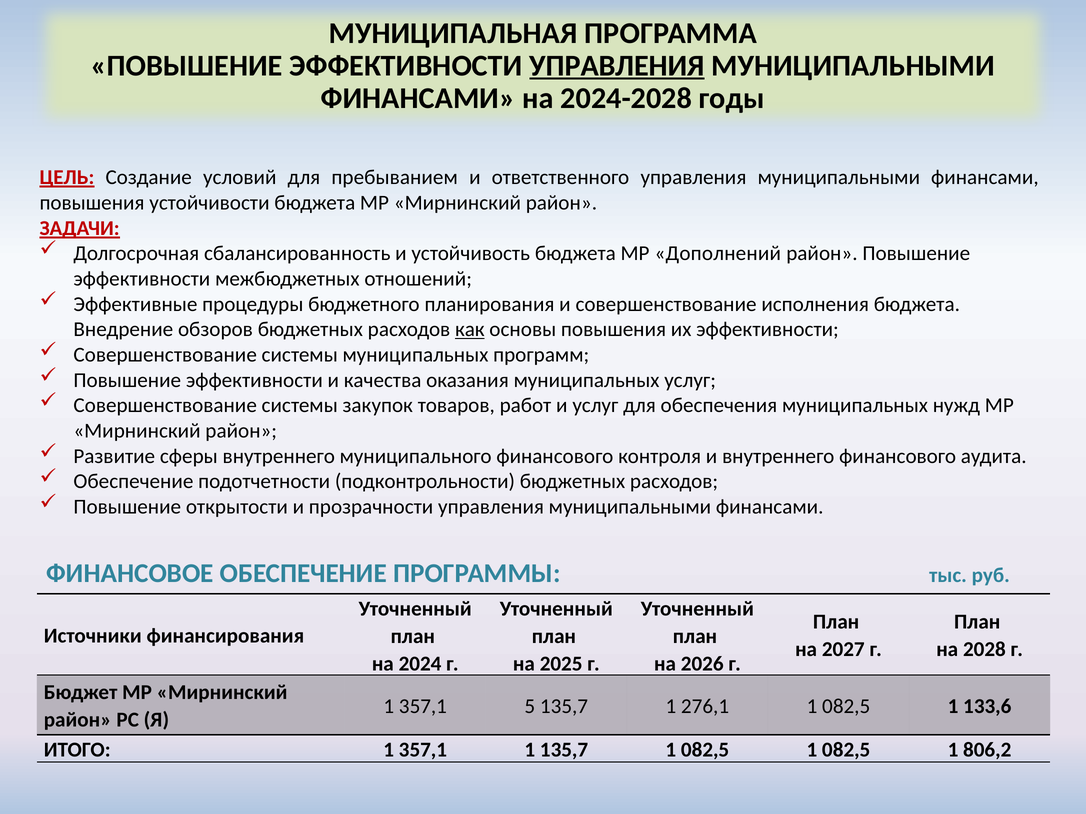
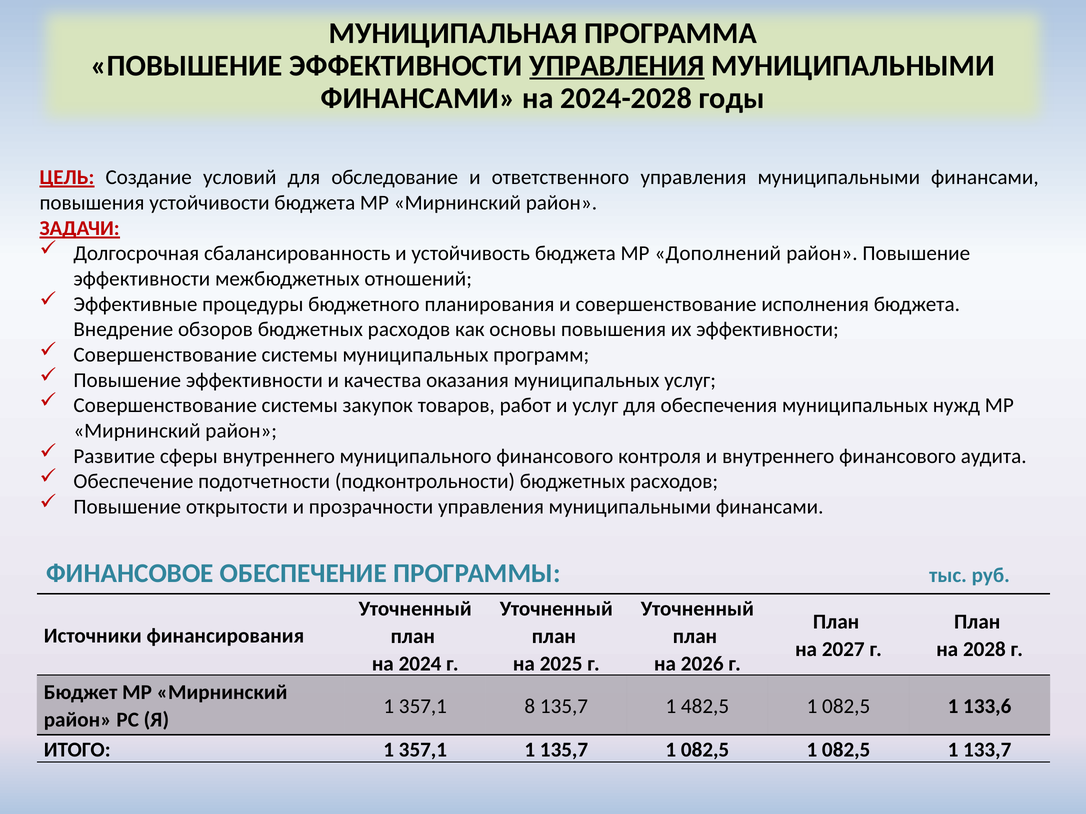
пребыванием: пребыванием -> обследование (395, 178)
как underline: present -> none (470, 330)
5: 5 -> 8 (530, 707)
276,1: 276,1 -> 482,5 (705, 707)
806,2: 806,2 -> 133,7 (987, 750)
